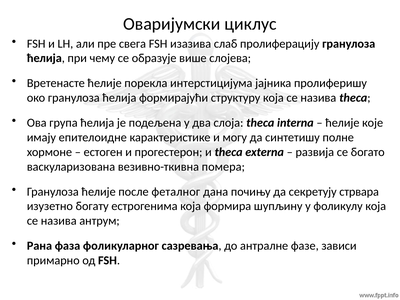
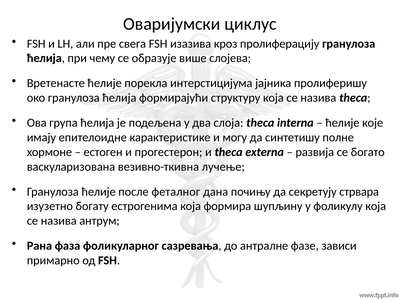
слаб: слаб -> кроз (226, 44)
помера: помера -> лучење (223, 167)
